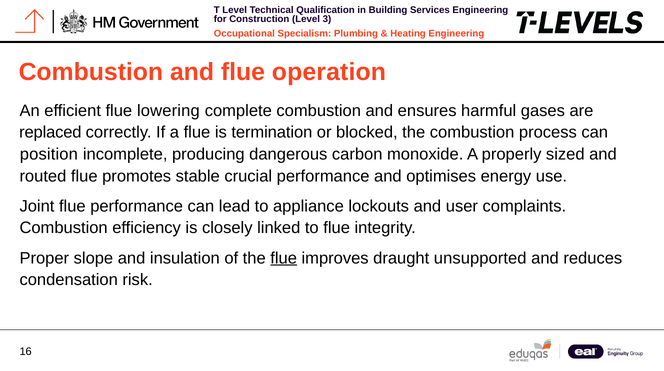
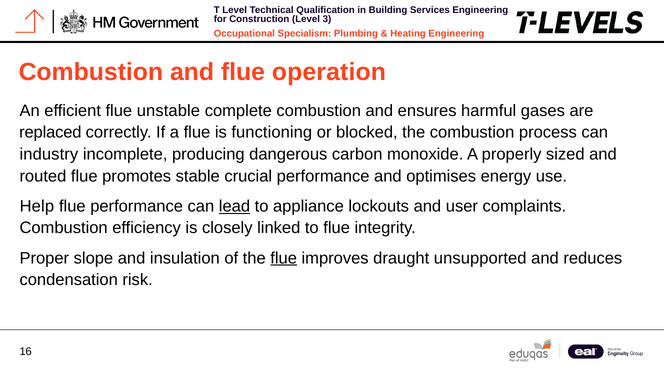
lowering: lowering -> unstable (168, 111)
termination: termination -> functioning (272, 133)
position: position -> industry (49, 154)
Joint: Joint -> Help (37, 206)
lead underline: none -> present (234, 206)
